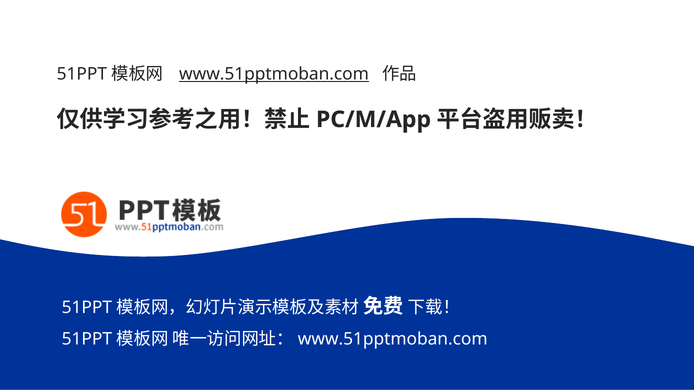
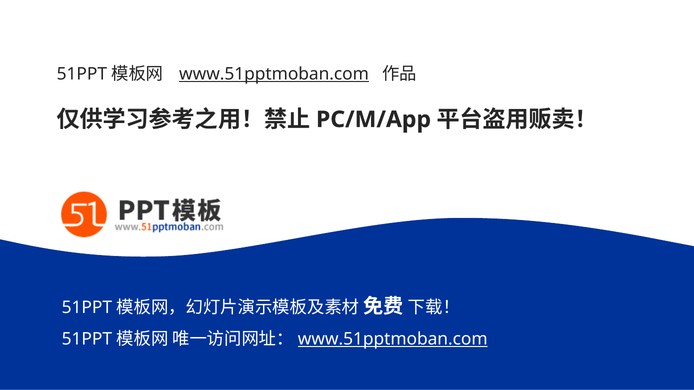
www.51pptmoban.com underline: none -> present (393, 339)
